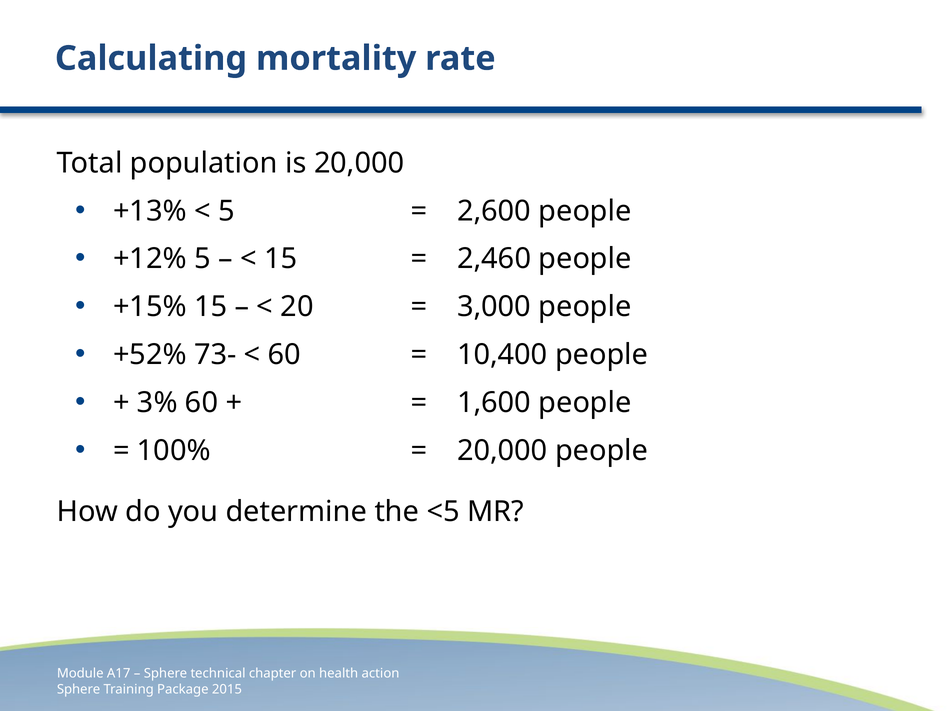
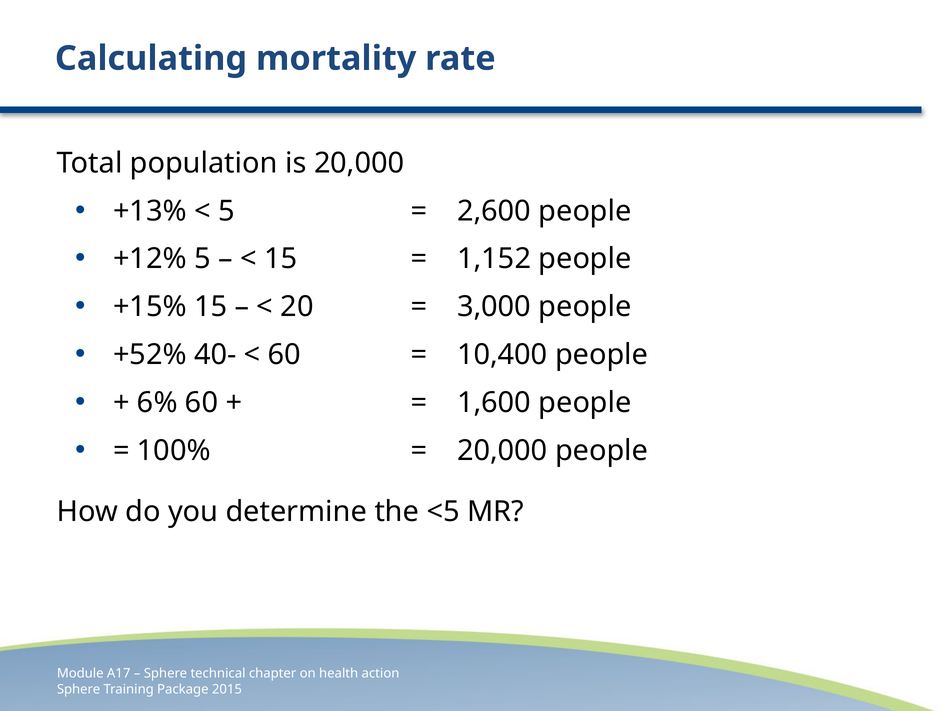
2,460: 2,460 -> 1,152 (494, 259)
73-: 73- -> 40- (215, 355)
3%: 3% -> 6% (157, 403)
